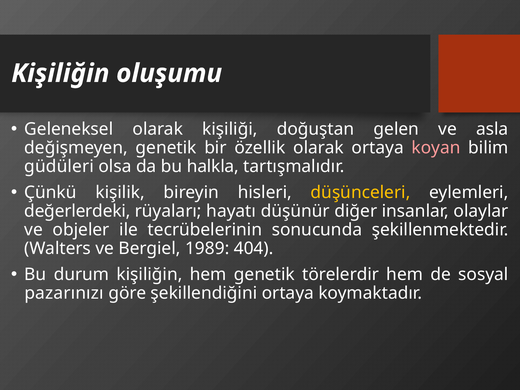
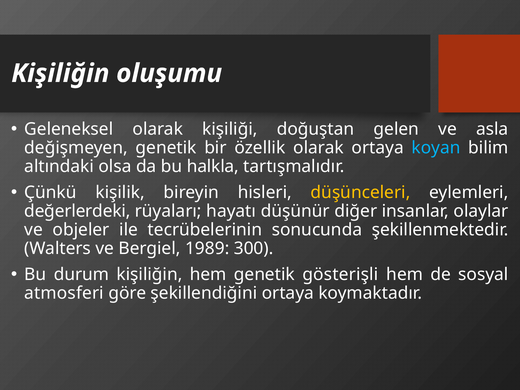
koyan colour: pink -> light blue (436, 148)
güdüleri: güdüleri -> altındaki (59, 166)
404: 404 -> 300 (254, 249)
törelerdir: törelerdir -> gösterişli (340, 275)
pazarınızı: pazarınızı -> atmosferi (64, 293)
